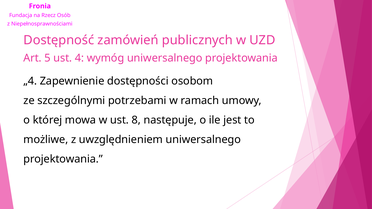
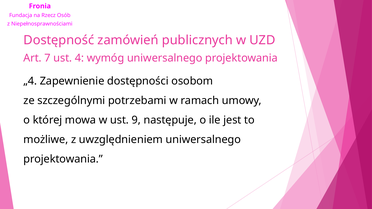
5: 5 -> 7 (48, 58)
8: 8 -> 9 (136, 120)
